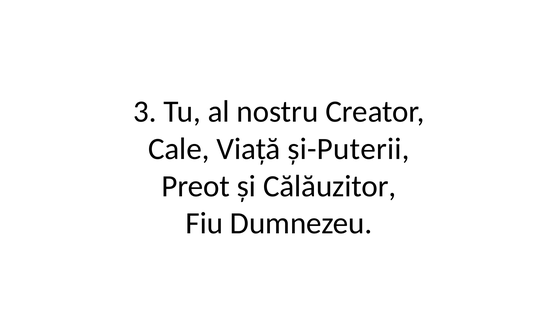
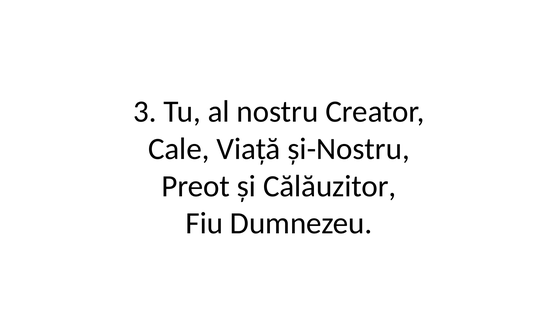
și-Puterii: și-Puterii -> și-Nostru (349, 149)
